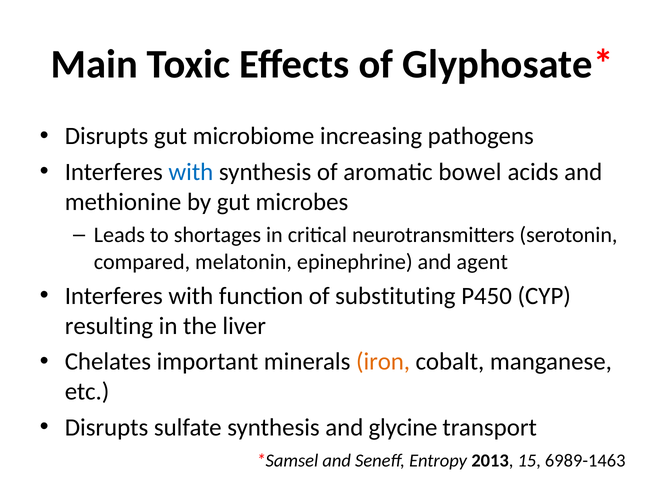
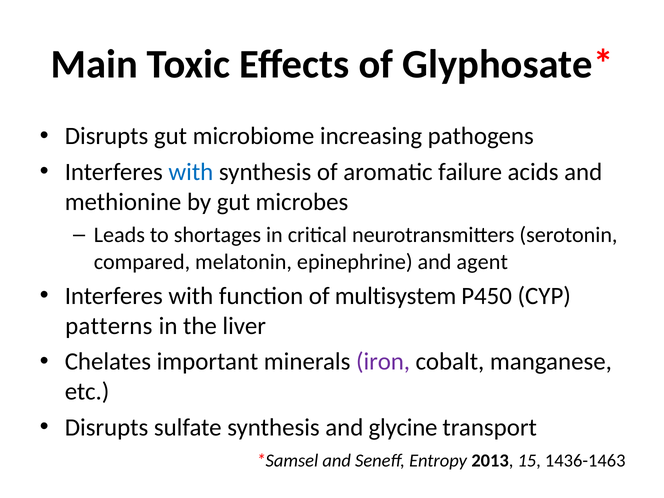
bowel: bowel -> failure (470, 172)
substituting: substituting -> multisystem (396, 296)
resulting: resulting -> patterns (109, 326)
iron colour: orange -> purple (383, 362)
6989-1463: 6989-1463 -> 1436-1463 (585, 460)
